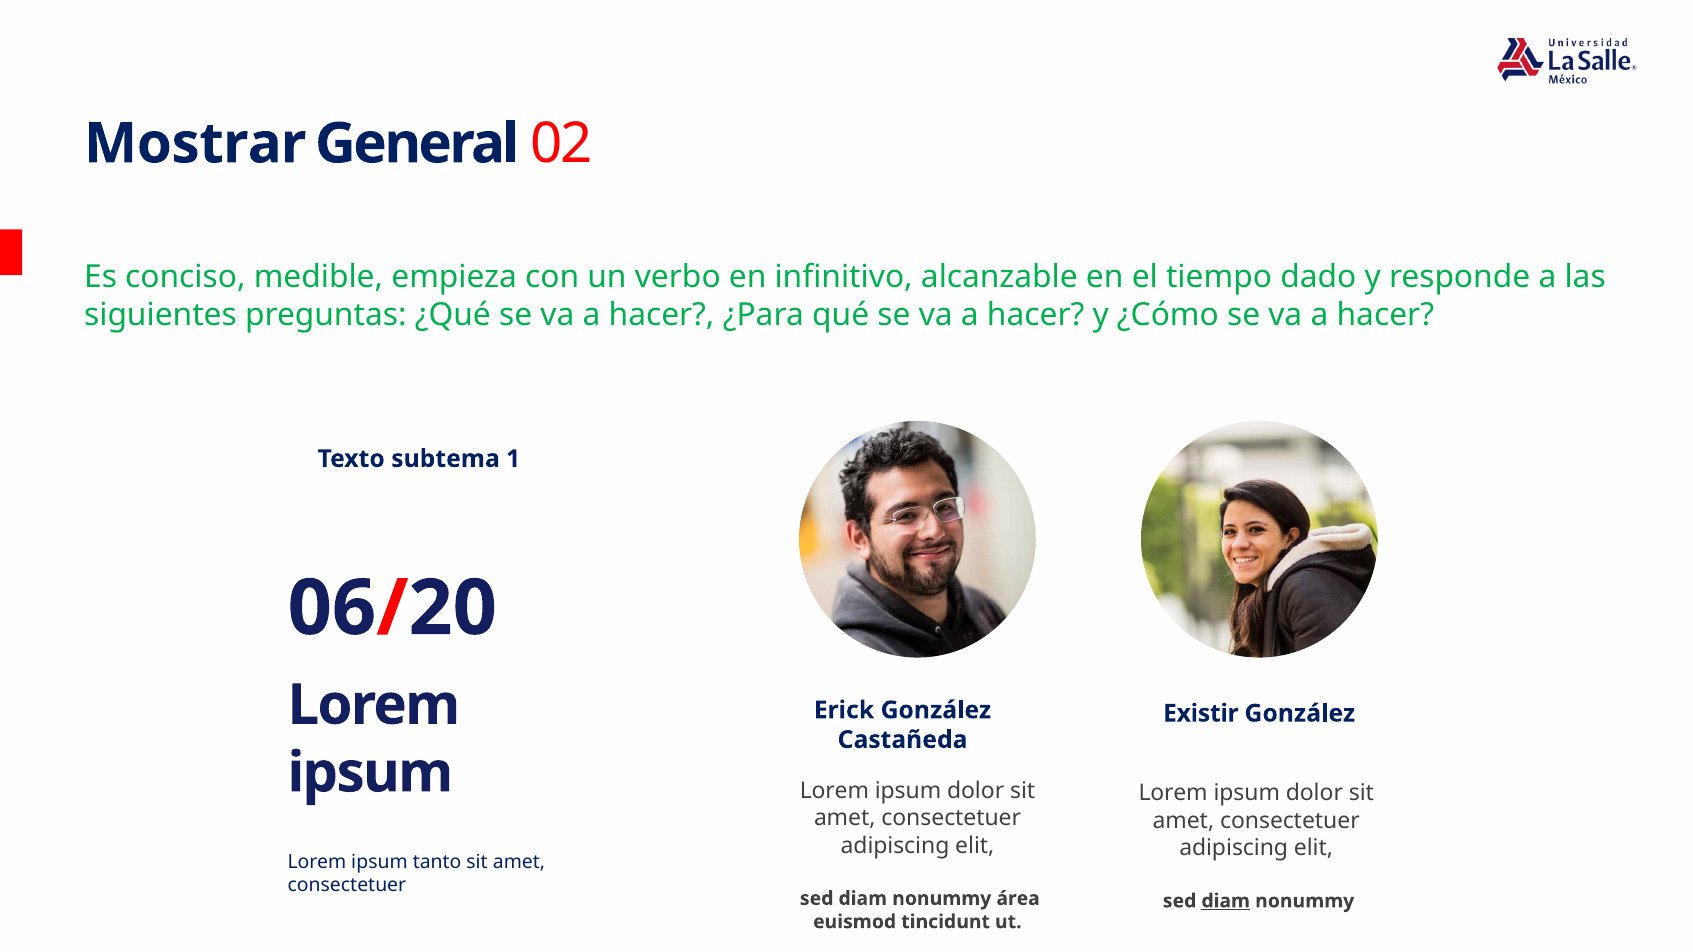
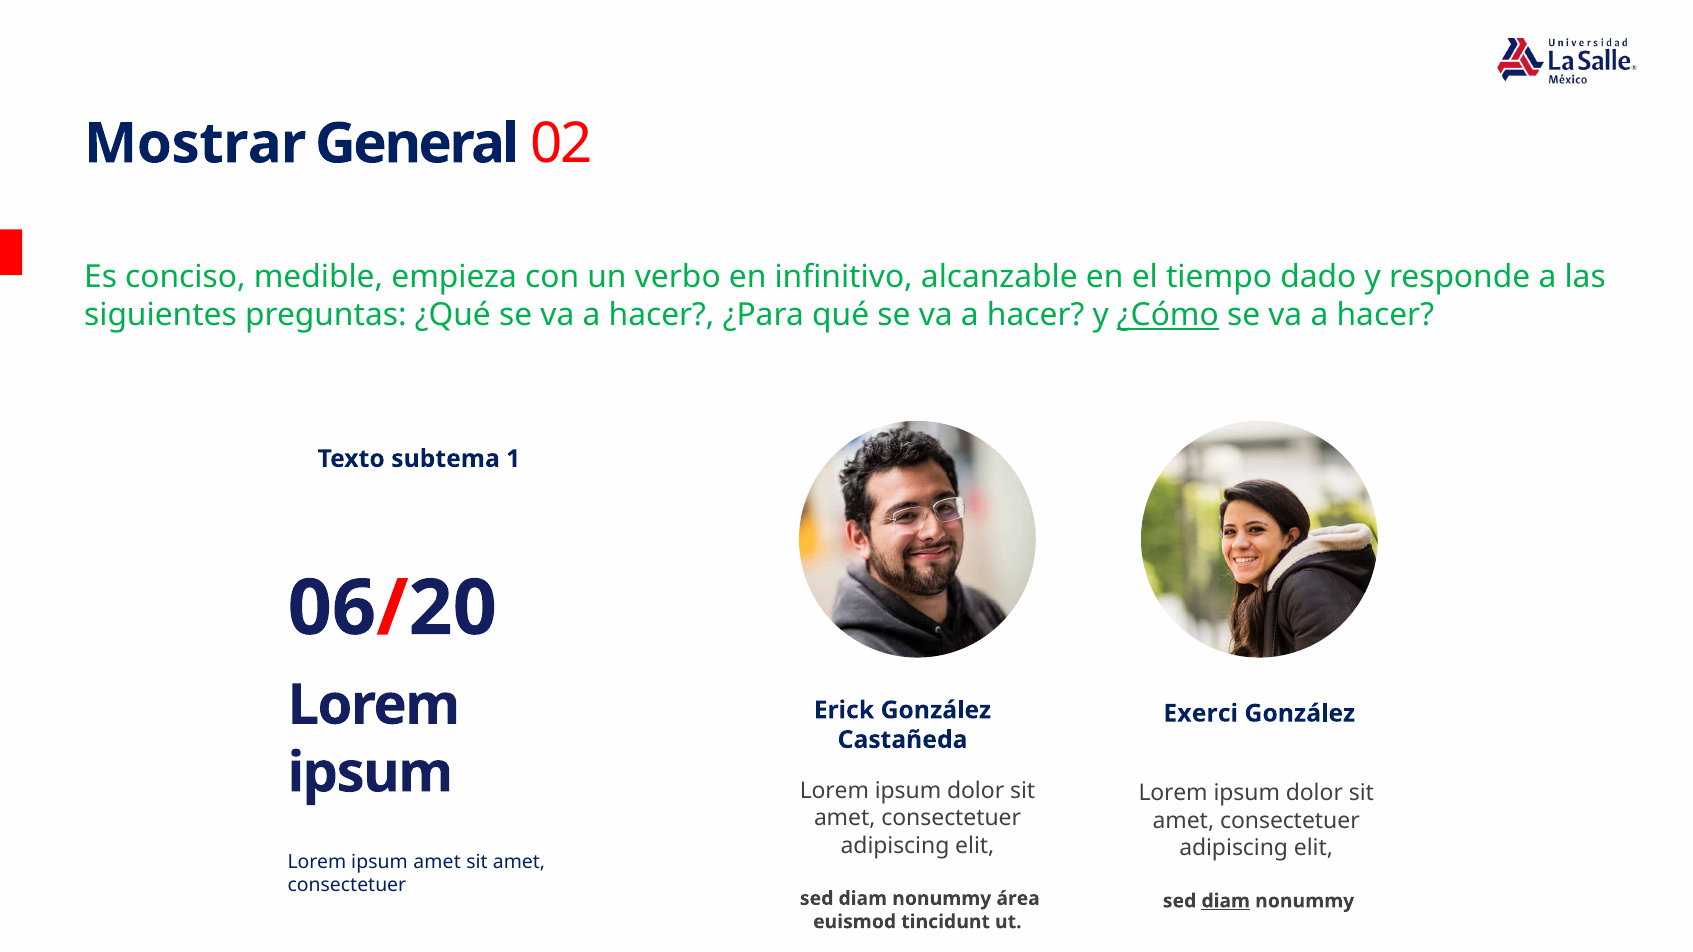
¿Cómo underline: none -> present (1168, 315)
Existir: Existir -> Exerci (1201, 714)
ipsum tanto: tanto -> amet (437, 863)
